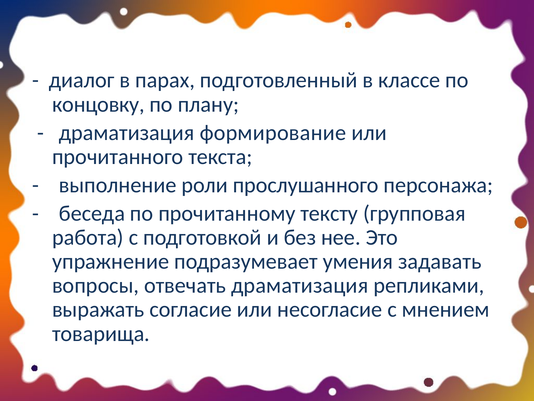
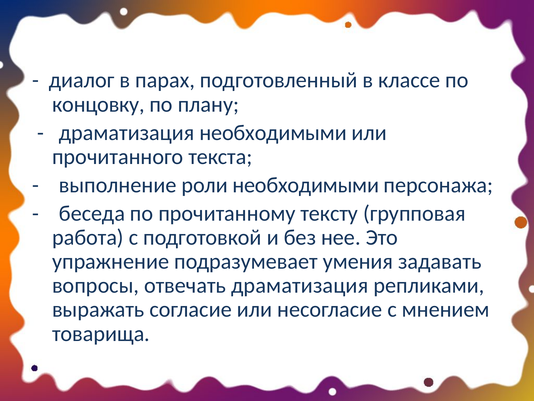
драматизация формирование: формирование -> необходимыми (273, 132)
роли прослушанного: прослушанного -> необходимыми (306, 185)
